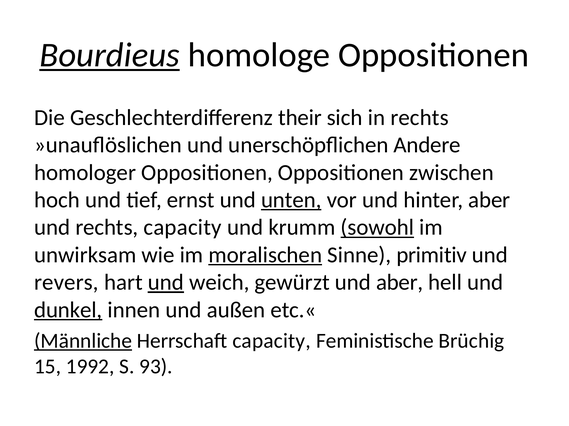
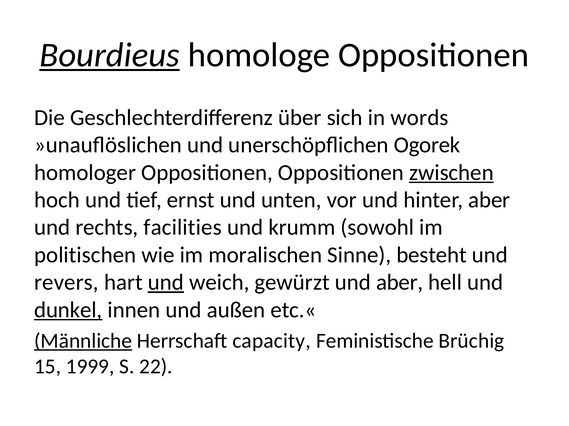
their: their -> über (300, 118)
in rechts: rechts -> words (419, 118)
Andere: Andere -> Ogorek (427, 145)
zwischen underline: none -> present (451, 173)
unten underline: present -> none (291, 200)
rechts capacity: capacity -> facilities (183, 228)
sowohl underline: present -> none (377, 228)
unwirksam: unwirksam -> politischen (85, 255)
moralischen underline: present -> none (265, 255)
primitiv: primitiv -> besteht (432, 255)
1992: 1992 -> 1999 (90, 367)
93: 93 -> 22 (156, 367)
